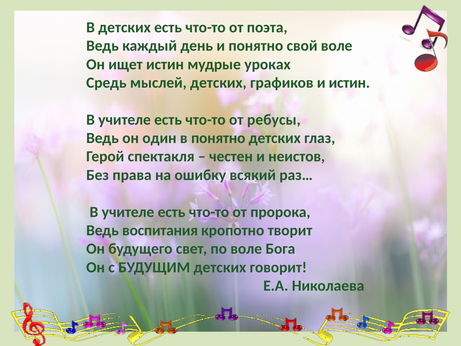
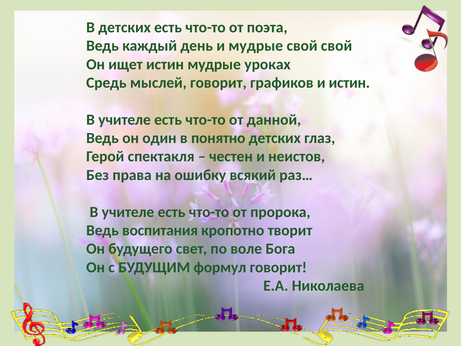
и понятно: понятно -> мудрые (256, 46)
свой воле: воле -> свой (337, 46)
мыслей детских: детских -> говорит (218, 83)
ребусы: ребусы -> данной (274, 120)
БУДУЩИМ детских: детских -> формул (220, 267)
